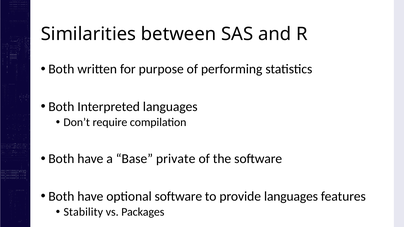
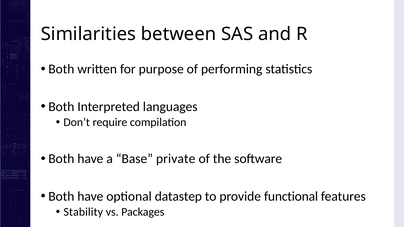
optional software: software -> datastep (178, 197)
provide languages: languages -> functional (291, 197)
